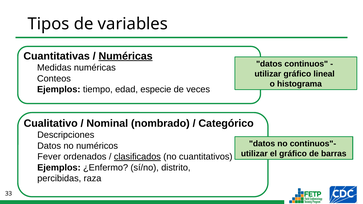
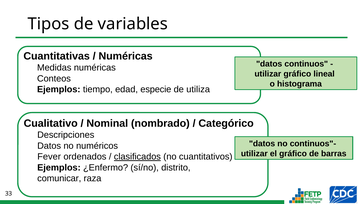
Numéricas underline: present -> none (126, 56)
veces: veces -> utiliza (198, 90)
percibidas: percibidas -> comunicar (59, 179)
